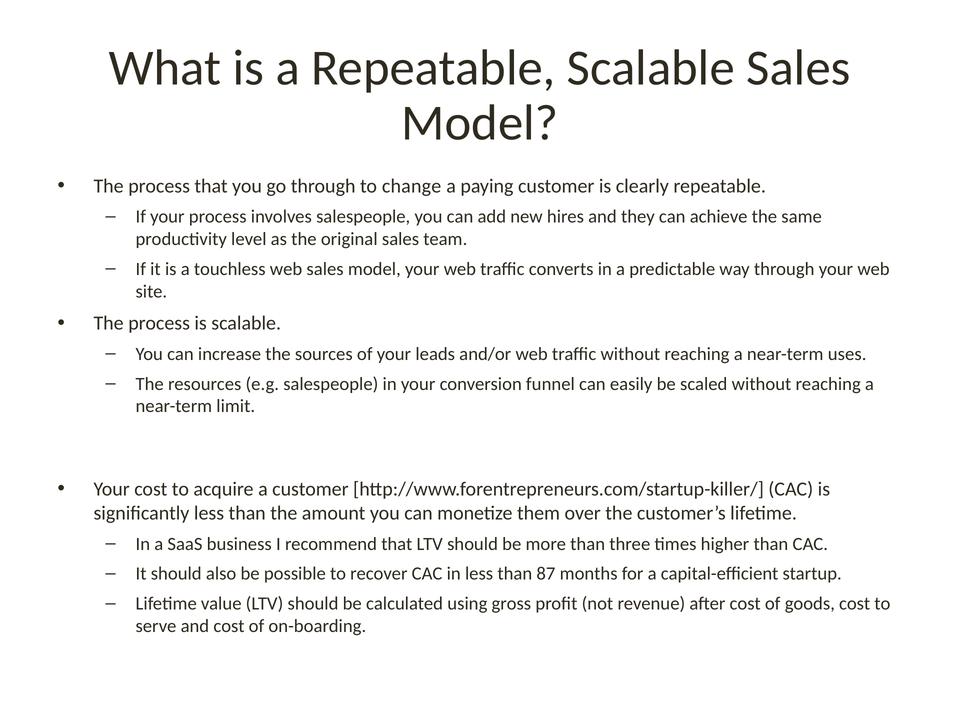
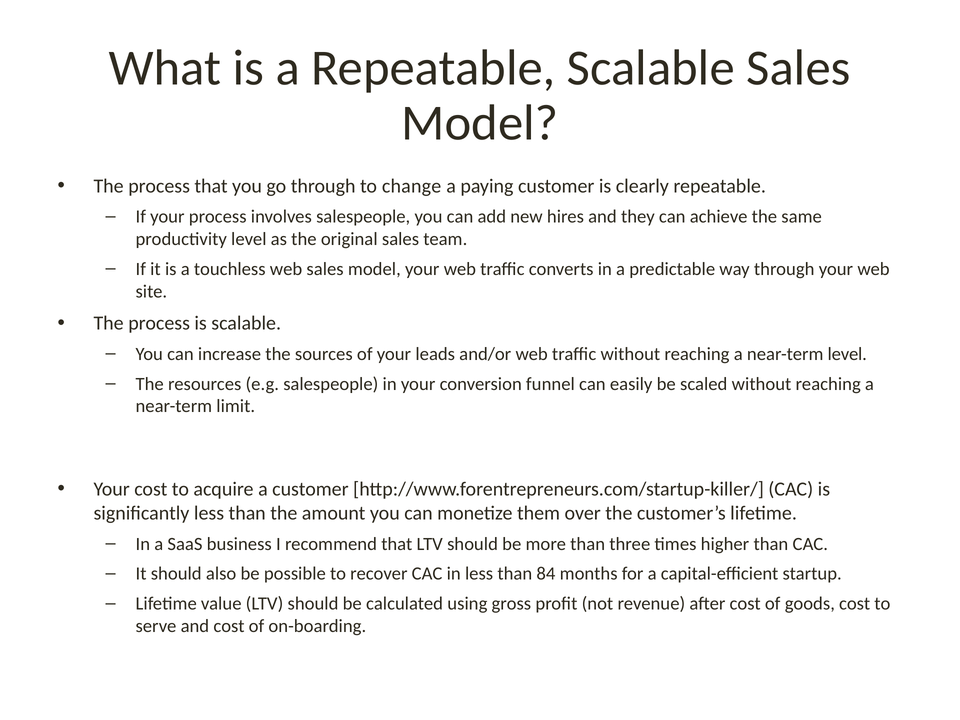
near-term uses: uses -> level (847, 354)
87: 87 -> 84 (546, 574)
